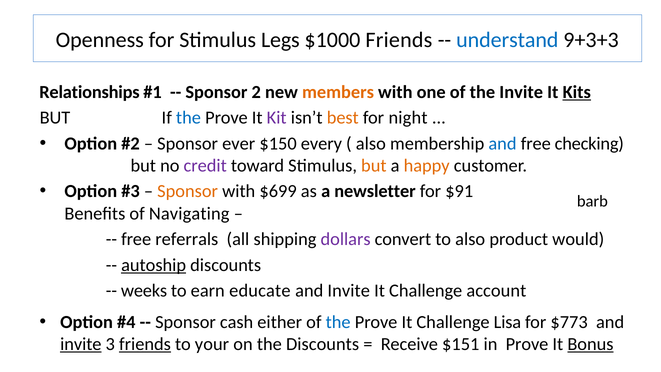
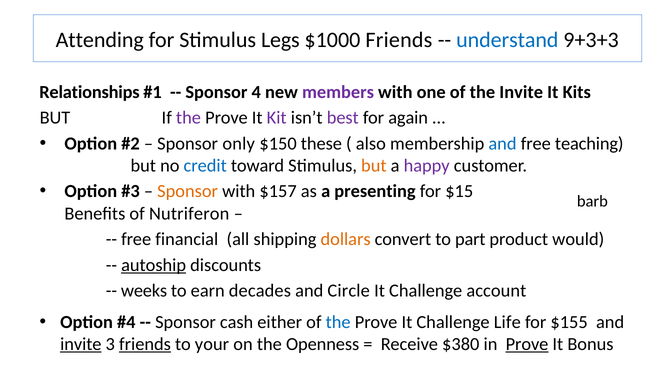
Openness: Openness -> Attending (100, 40)
2: 2 -> 4 (256, 92)
members colour: orange -> purple (338, 92)
Kits underline: present -> none (577, 92)
the colour: blue -> purple (188, 118)
best colour: orange -> purple (343, 118)
night: night -> again (408, 118)
ever: ever -> only (239, 143)
every: every -> these (321, 143)
checking: checking -> teaching (589, 143)
credit colour: purple -> blue (205, 166)
happy colour: orange -> purple (427, 166)
$699: $699 -> $157 (278, 191)
newsletter: newsletter -> presenting (375, 191)
$91: $91 -> $15 (459, 191)
Navigating: Navigating -> Nutriferon (189, 213)
referrals: referrals -> financial (187, 239)
dollars colour: purple -> orange (346, 239)
to also: also -> part (470, 239)
educate: educate -> decades (260, 291)
Invite: Invite -> Circle (349, 291)
Lisa: Lisa -> Life (507, 322)
$773: $773 -> $155 (569, 322)
the Discounts: Discounts -> Openness (323, 344)
$151: $151 -> $380 (461, 344)
Prove underline: none -> present (527, 344)
Bonus underline: present -> none (590, 344)
